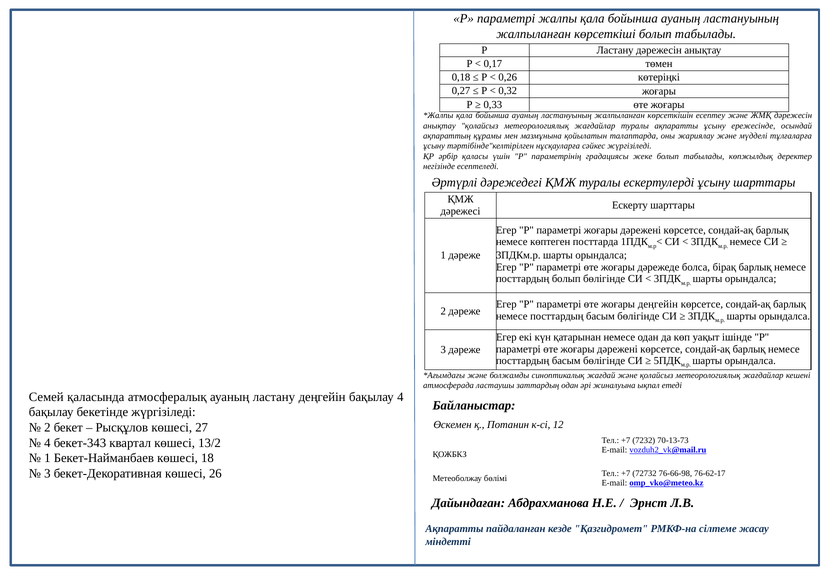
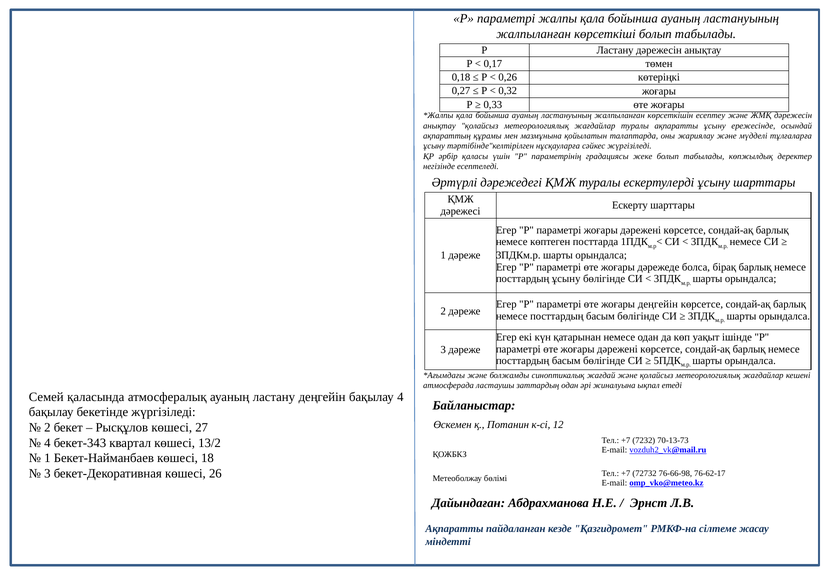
посттардың болып: болып -> ұсыну (566, 279)
